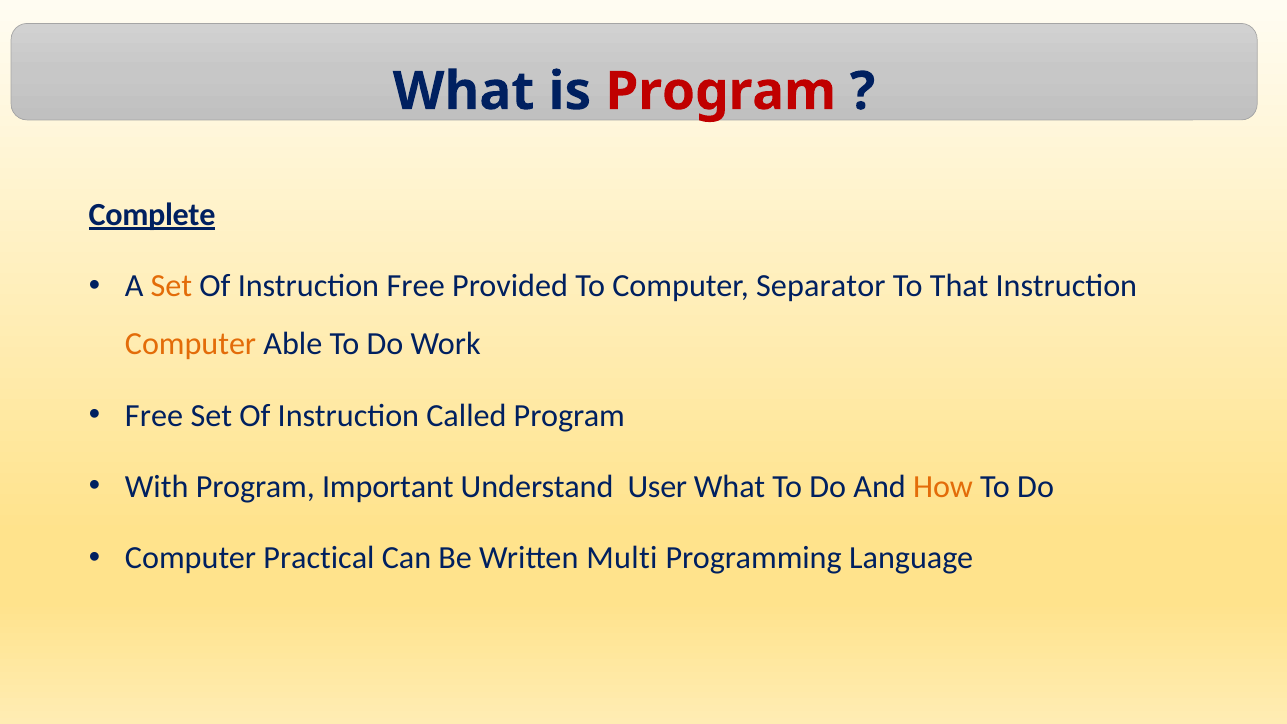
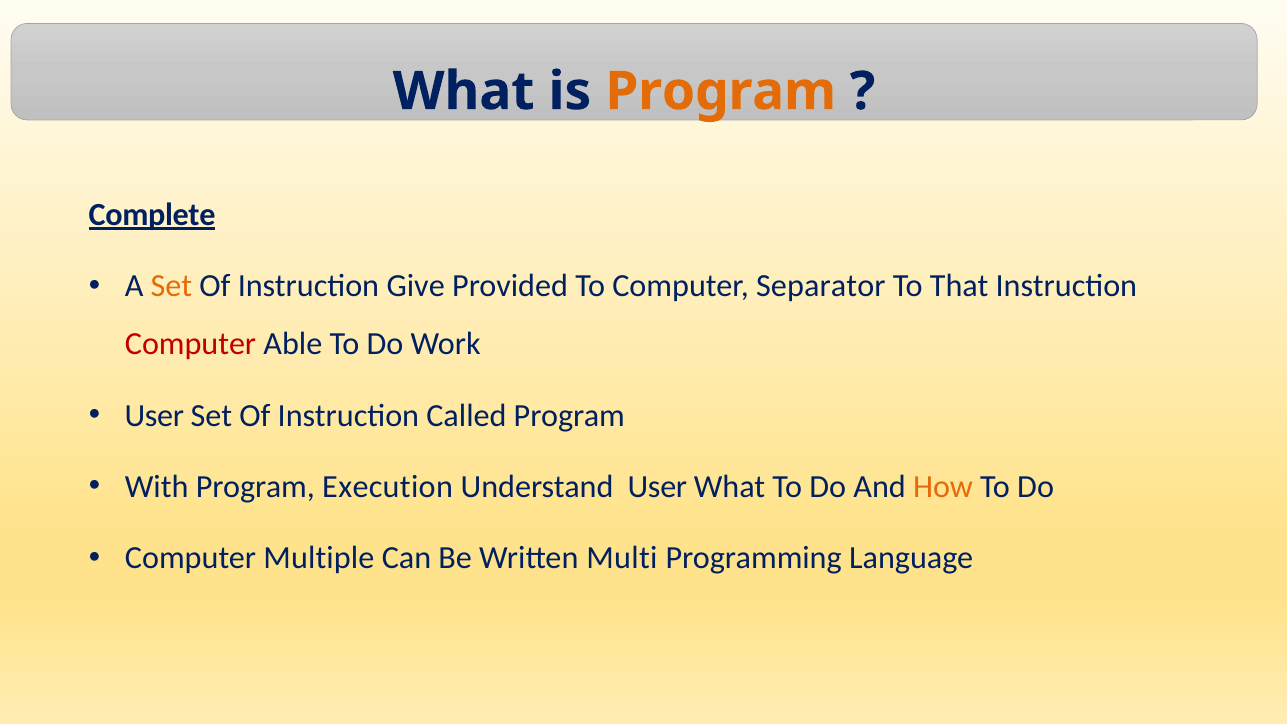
Program colour: red -> orange (721, 91)
Instruction Free: Free -> Give (416, 286)
Computer colour: orange -> red (191, 344)
Free: Free -> User (154, 416)
Important: Important -> Execution (388, 487)
Practical: Practical -> Multiple (319, 558)
